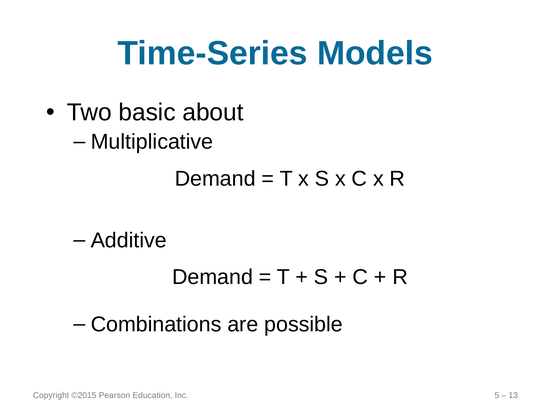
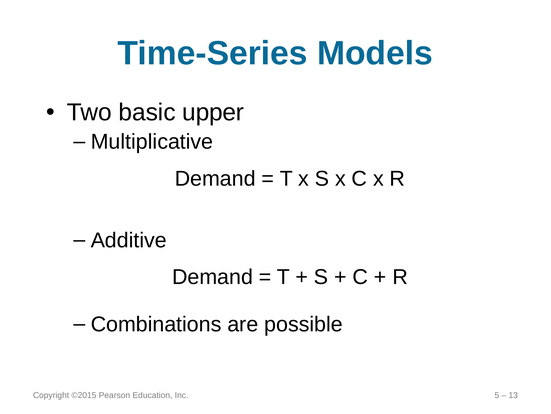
about: about -> upper (213, 112)
